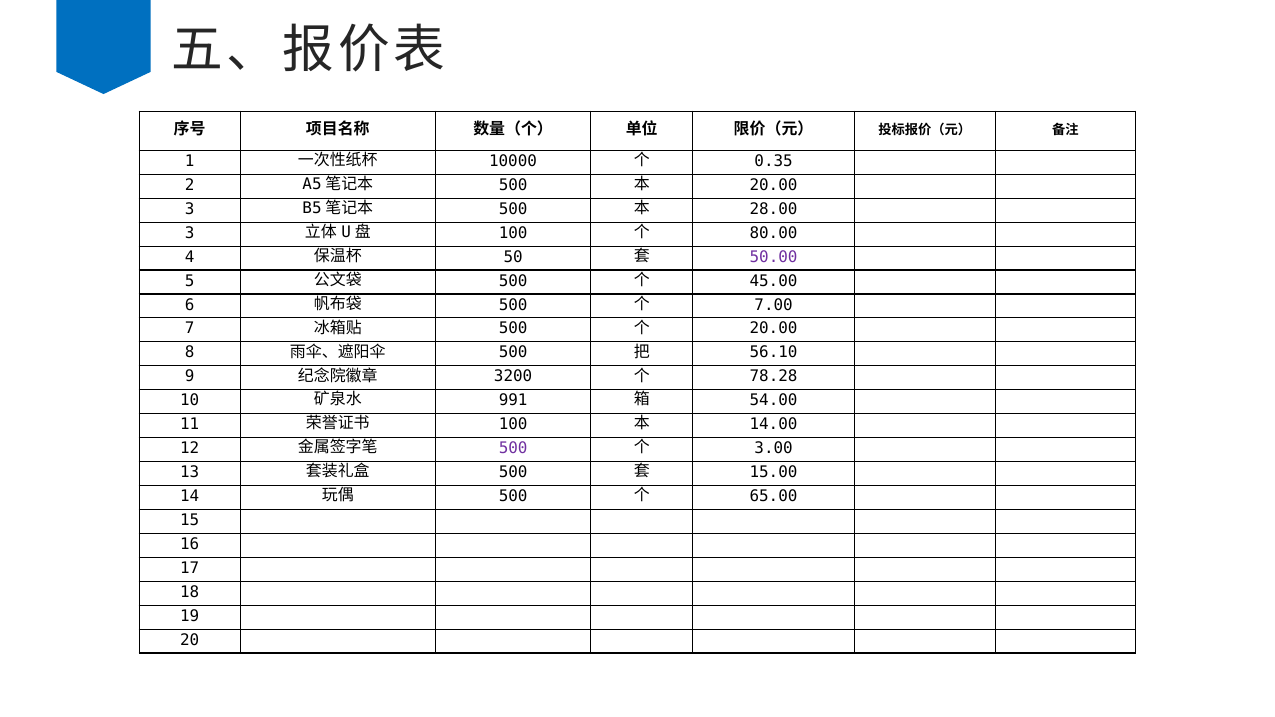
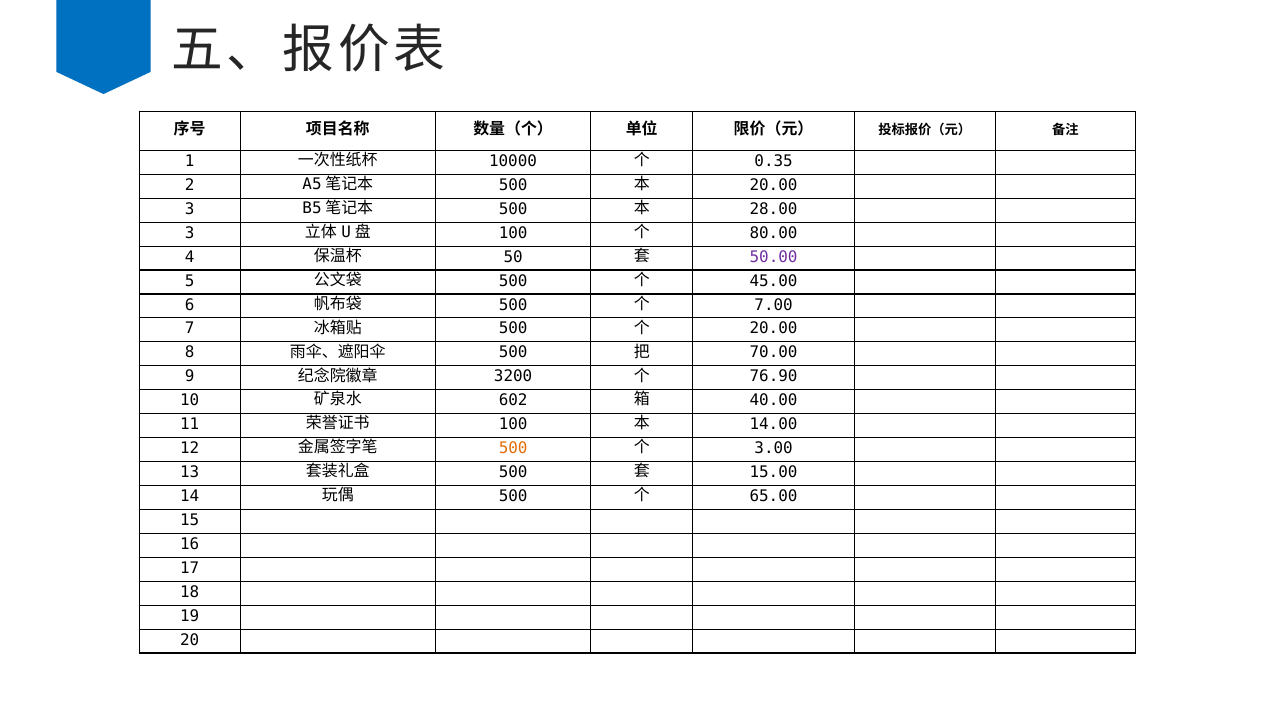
56.10: 56.10 -> 70.00 (774, 353)
78.28: 78.28 -> 76.90 (774, 377)
991: 991 -> 602 (513, 401)
54.00: 54.00 -> 40.00 (774, 401)
500 colour: purple -> orange (513, 449)
